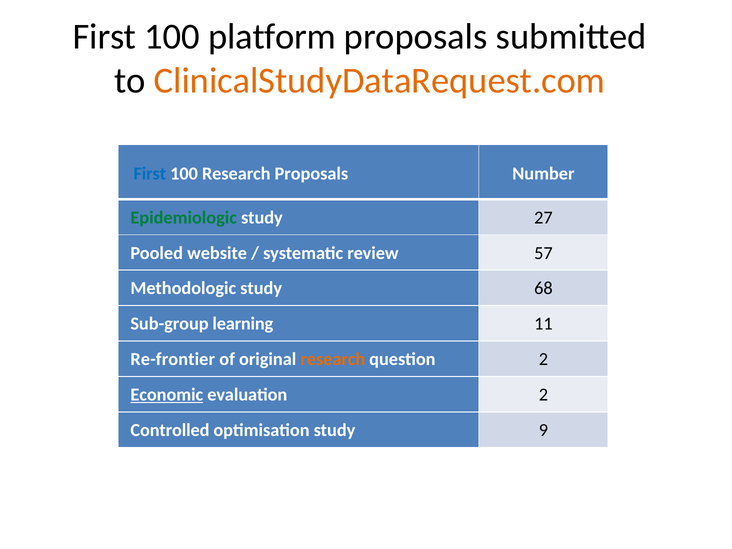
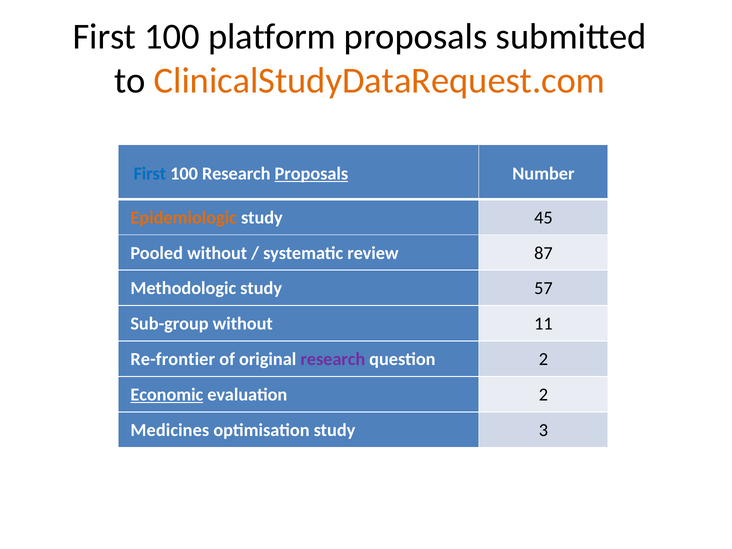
Proposals underline: none -> present (311, 174)
Epidemiologic colour: green -> orange (184, 218)
27: 27 -> 45 (543, 218)
Pooled website: website -> without (217, 253)
57: 57 -> 87 (543, 253)
68: 68 -> 57 (543, 288)
Sub-group learning: learning -> without (243, 324)
research colour: orange -> purple (333, 359)
Controlled: Controlled -> Medicines (170, 430)
9: 9 -> 3 (543, 430)
